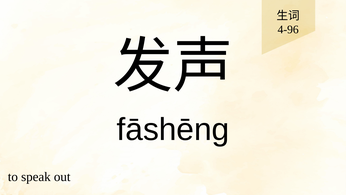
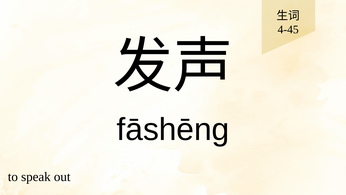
4-96: 4-96 -> 4-45 (288, 30)
